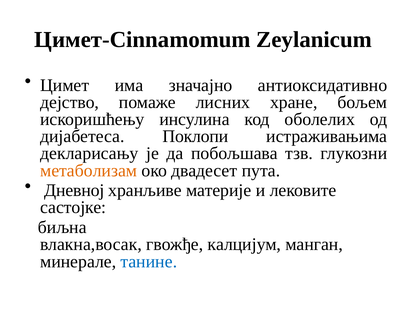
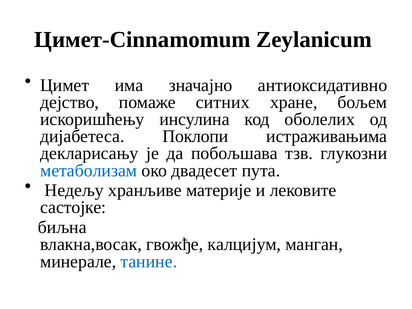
лисних: лисних -> ситних (223, 102)
метаболизам colour: orange -> blue (89, 170)
Дневној: Дневној -> Недељу (74, 190)
